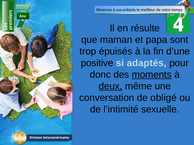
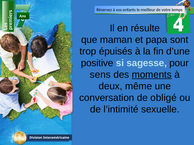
adaptés: adaptés -> sagesse (147, 63)
donc: donc -> sens (100, 75)
deux underline: present -> none (111, 86)
